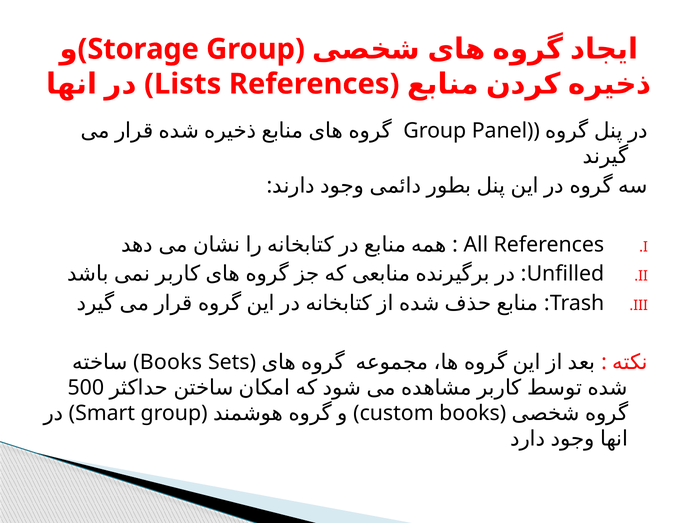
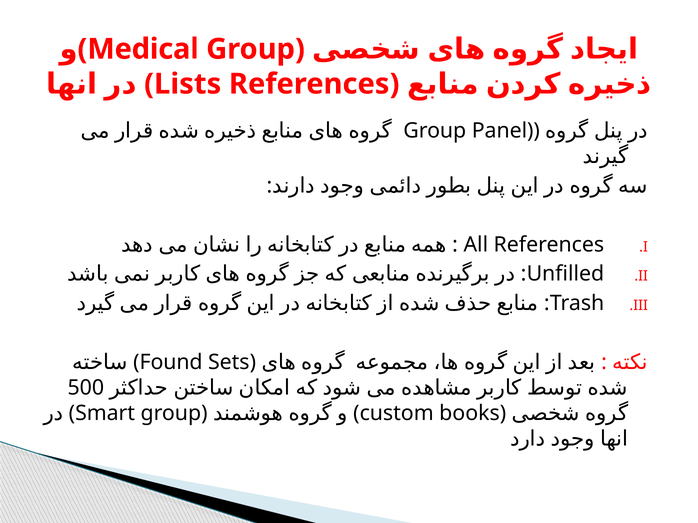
Storage: Storage -> Medical (143, 49)
Books: Books -> Found (171, 363)
